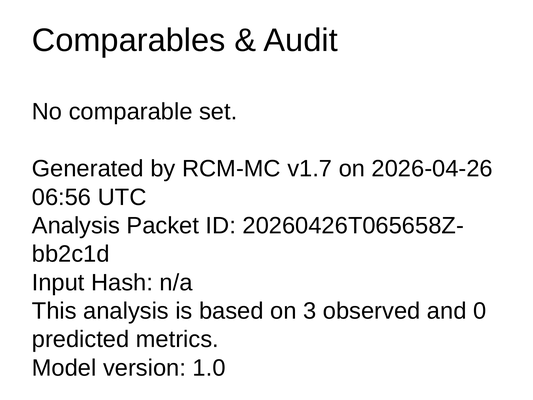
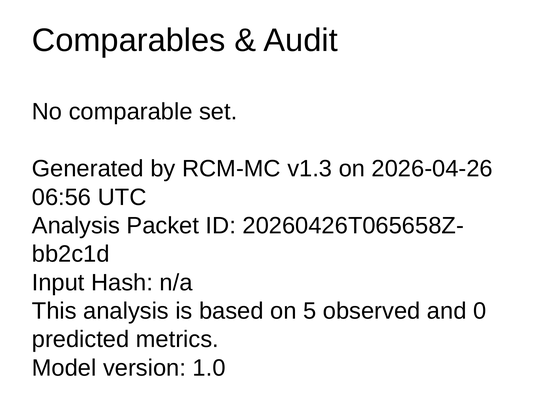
v1.7: v1.7 -> v1.3 (310, 169)
3: 3 -> 5 (310, 311)
